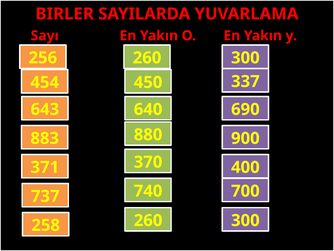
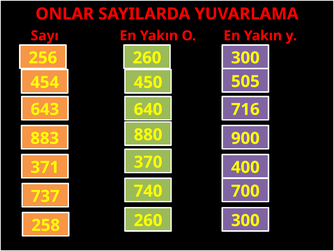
BIRLER: BIRLER -> ONLAR (65, 14)
337: 337 -> 505 (245, 81)
690: 690 -> 716 (245, 109)
